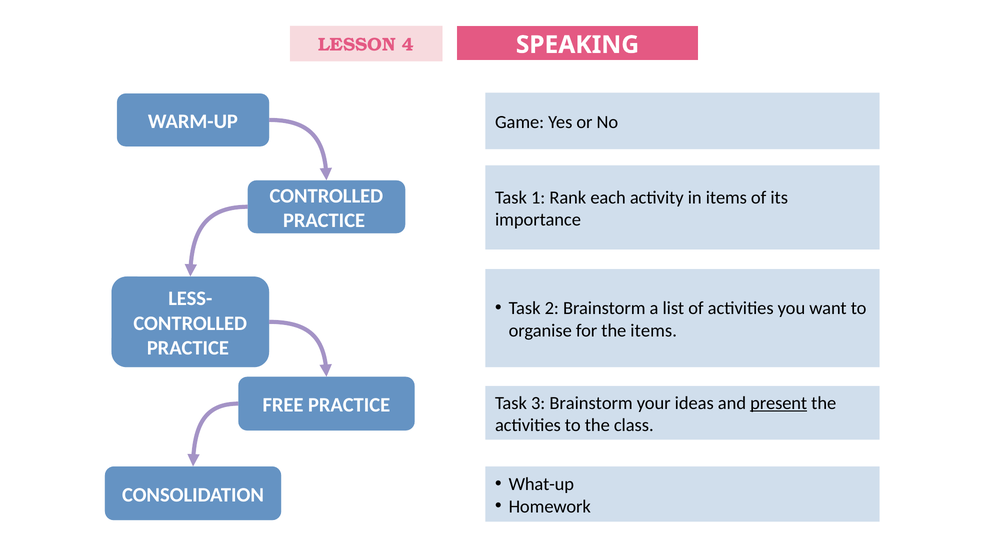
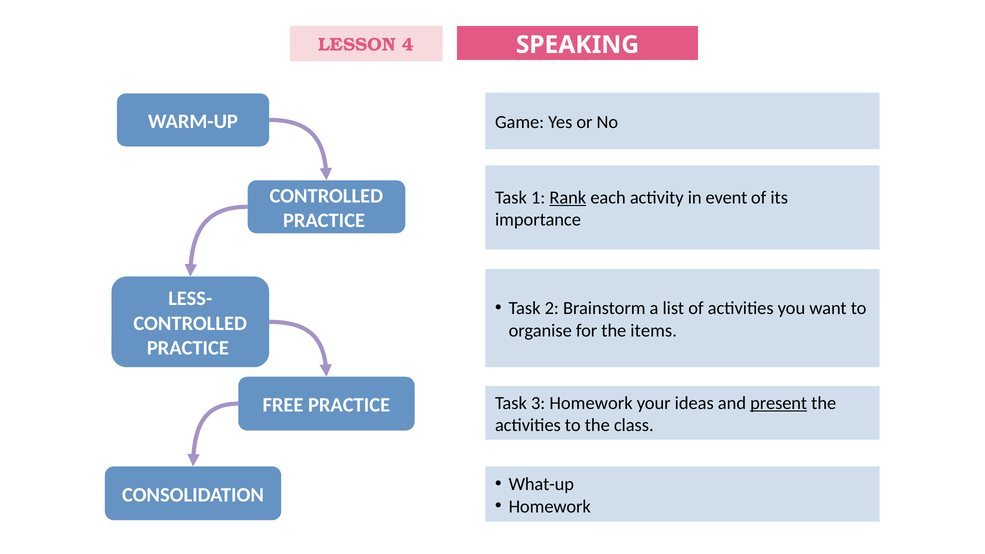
Rank underline: none -> present (568, 198)
in items: items -> event (726, 198)
3 Brainstorm: Brainstorm -> Homework (591, 403)
